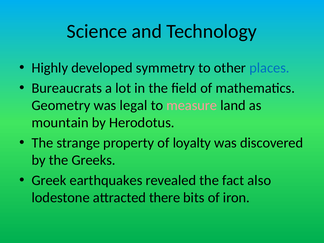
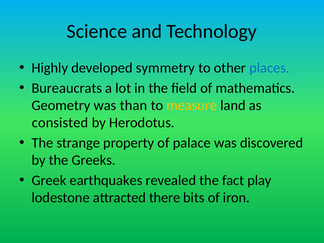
legal: legal -> than (134, 105)
measure colour: pink -> yellow (192, 105)
mountain: mountain -> consisted (60, 123)
loyalty: loyalty -> palace (192, 143)
also: also -> play (259, 180)
